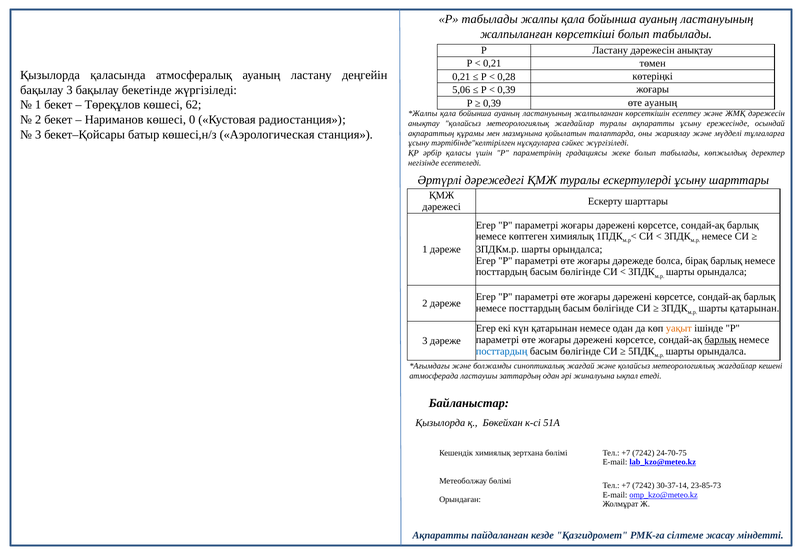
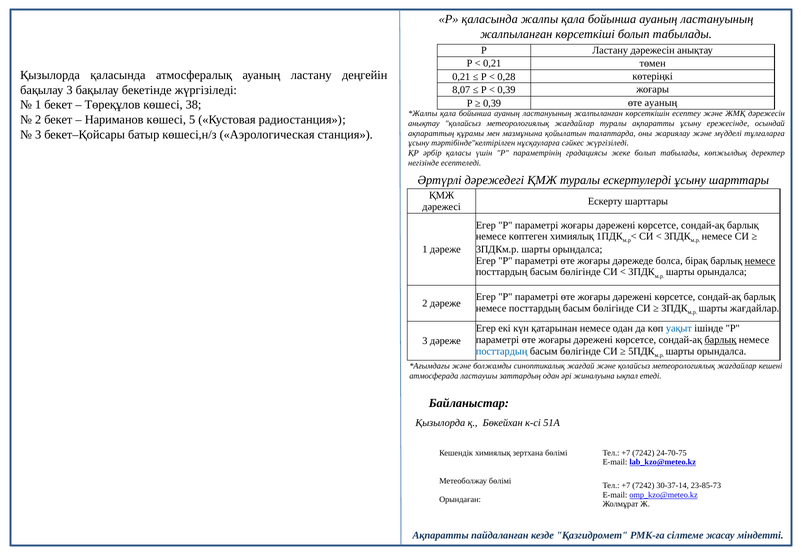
Р табылады: табылады -> қаласында (490, 19)
5,06: 5,06 -> 8,07 (461, 90)
62: 62 -> 38 (194, 105)
0: 0 -> 5 (192, 120)
немесе underline: none -> present (760, 261)
шарты қатарынан: қатарынан -> жағдайлар (755, 308)
уақыт colour: orange -> blue (679, 329)
